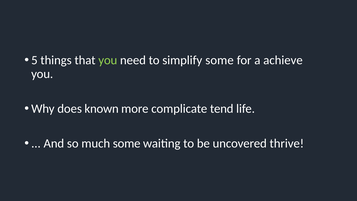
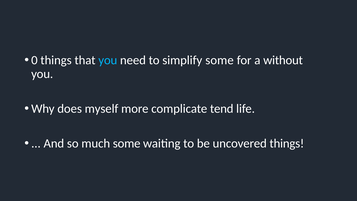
5: 5 -> 0 (34, 60)
you colour: light green -> light blue (108, 60)
achieve: achieve -> without (283, 60)
known: known -> myself (102, 109)
uncovered thrive: thrive -> things (287, 143)
